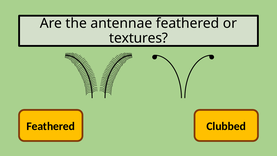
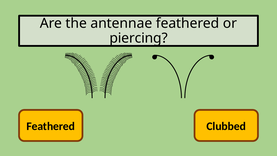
textures: textures -> piercing (139, 38)
